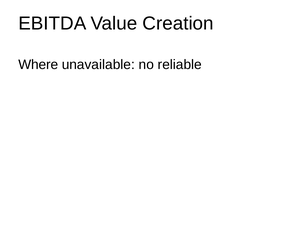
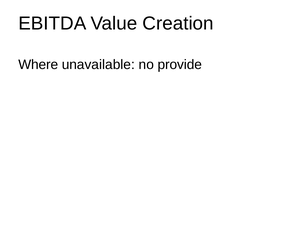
reliable: reliable -> provide (180, 65)
